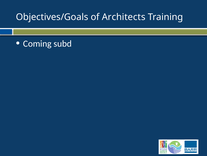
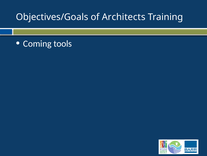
subd: subd -> tools (63, 43)
